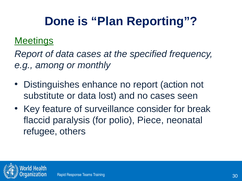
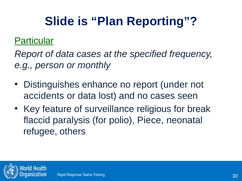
Done: Done -> Slide (60, 21)
Meetings: Meetings -> Particular (34, 41)
among: among -> person (50, 65)
action: action -> under (174, 85)
substitute: substitute -> accidents (44, 96)
consider: consider -> religious (154, 109)
